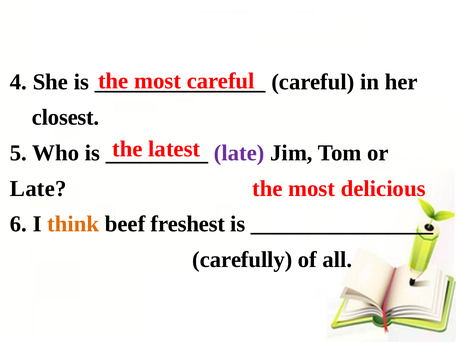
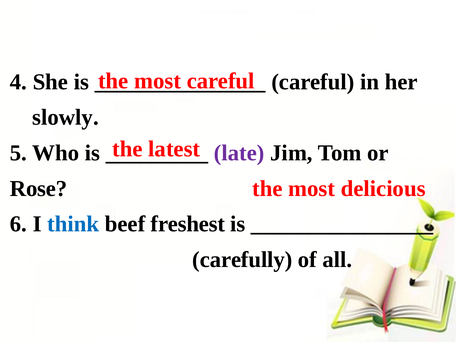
closest: closest -> slowly (66, 117)
Late: Late -> Rose (38, 189)
think colour: orange -> blue (73, 224)
